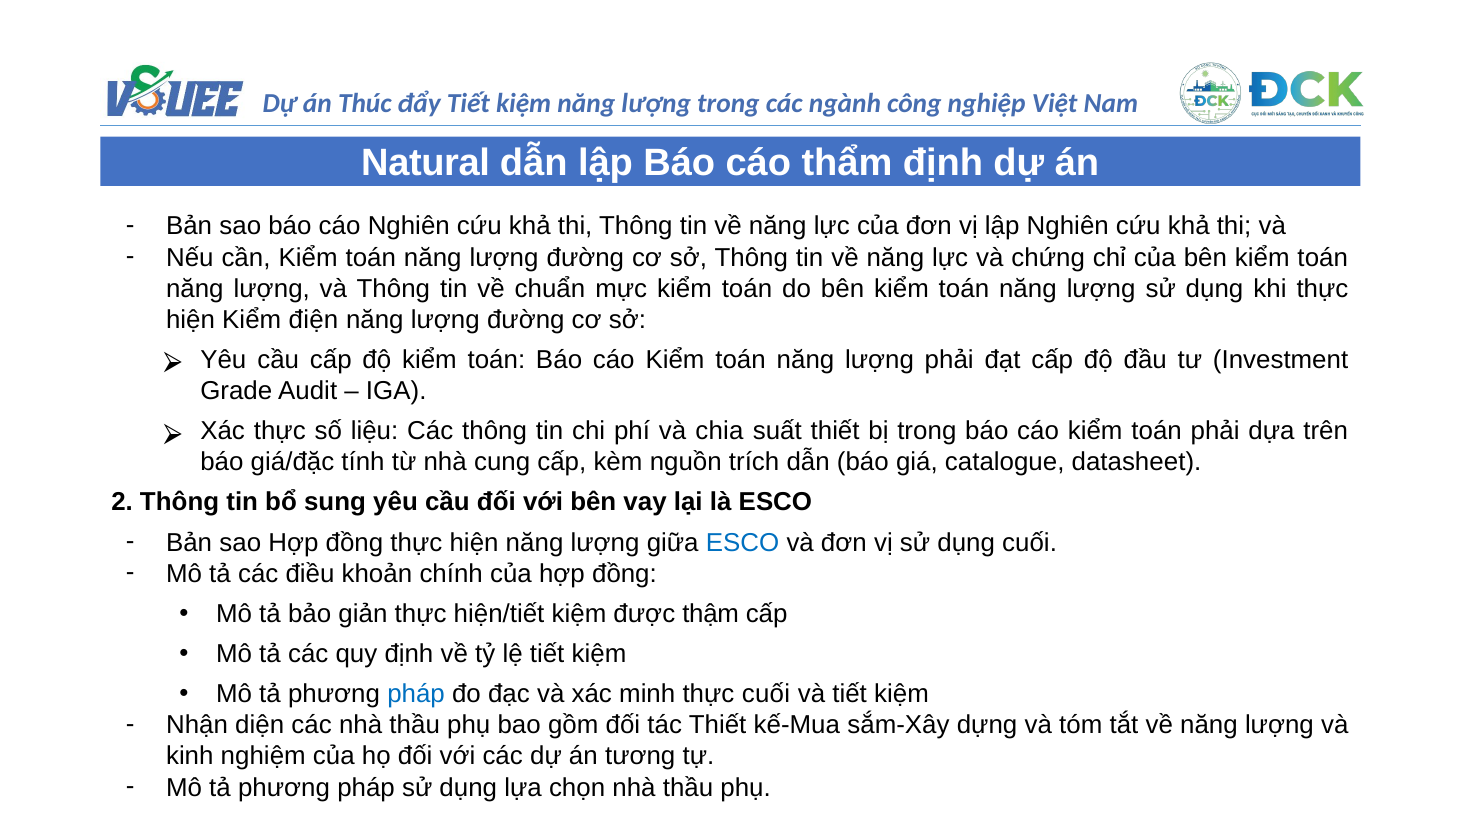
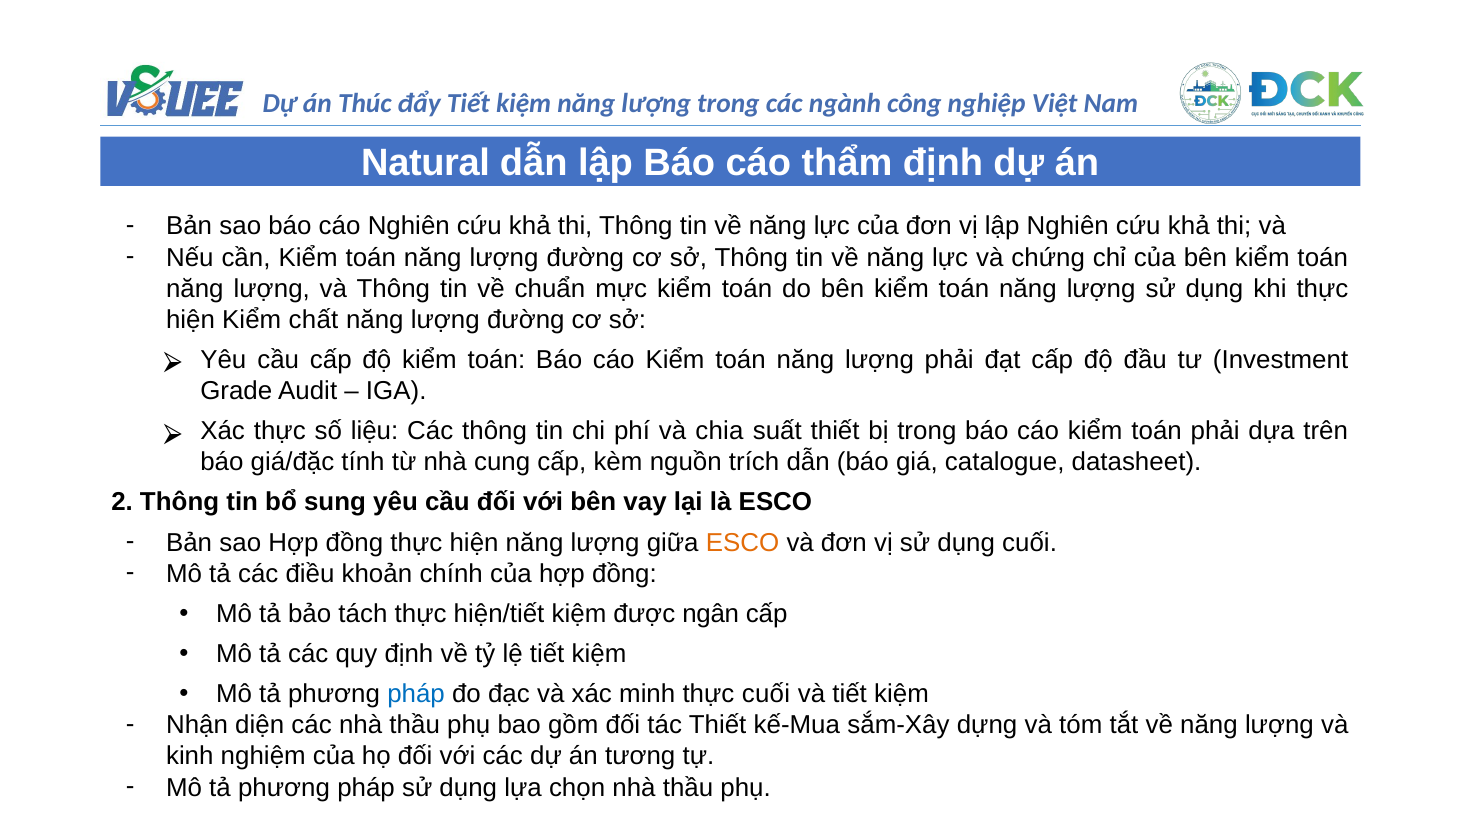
điện: điện -> chất (314, 320)
ESCO colour: blue -> orange (743, 542)
giản: giản -> tách (363, 614)
thậm: thậm -> ngân (711, 614)
